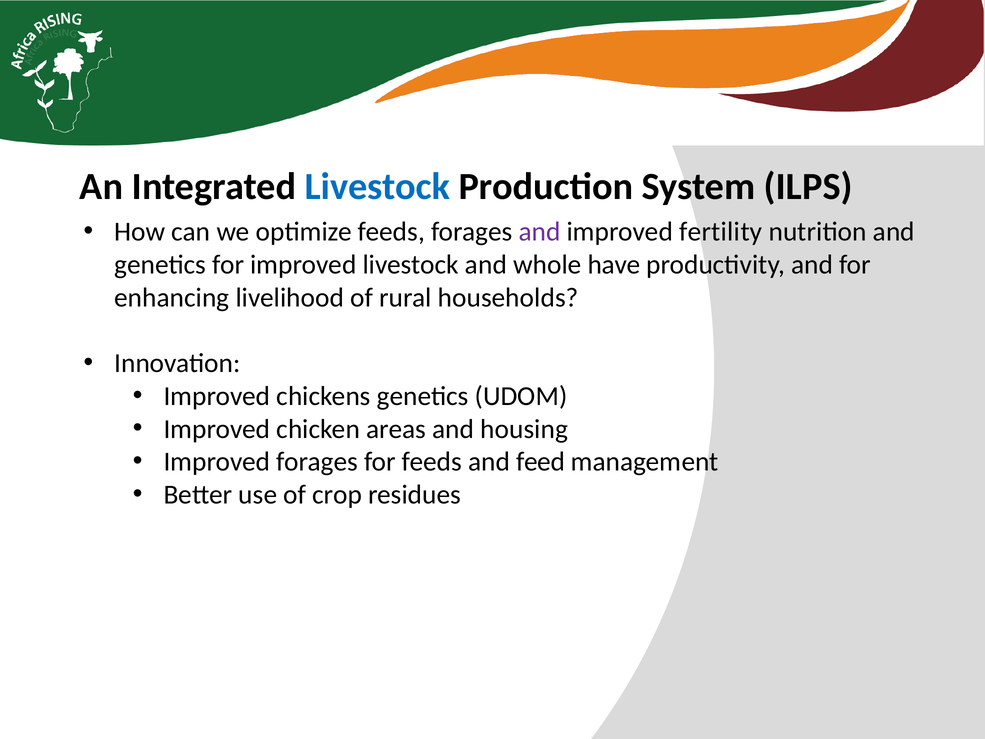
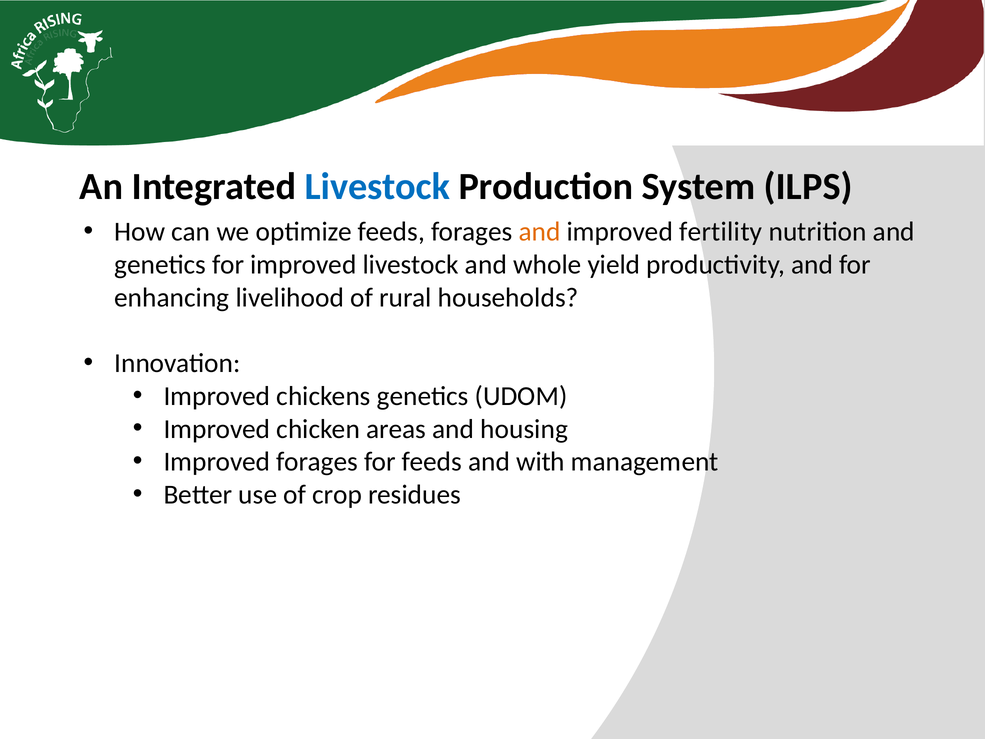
and colour: purple -> orange (540, 232)
have: have -> yield (614, 265)
feed: feed -> with (541, 462)
